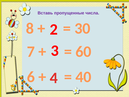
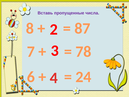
30: 30 -> 87 (82, 28)
60: 60 -> 78 (83, 52)
40: 40 -> 24 (83, 77)
